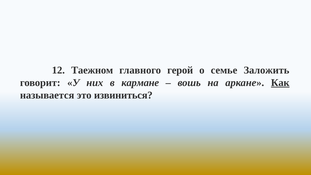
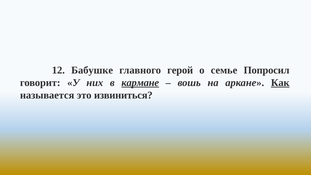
Таежном: Таежном -> Бабушке (92, 70)
Заложить: Заложить -> Попросил (267, 70)
кармане underline: none -> present (140, 83)
